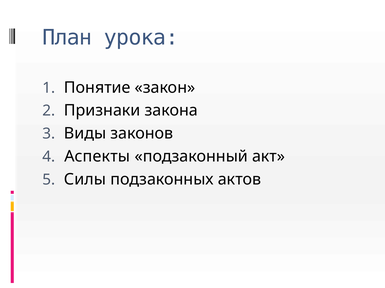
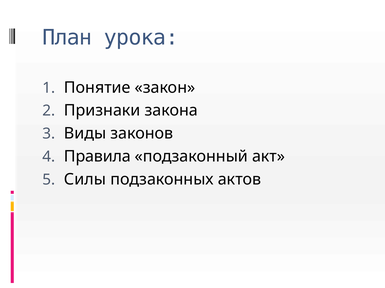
Аспекты: Аспекты -> Правила (97, 157)
